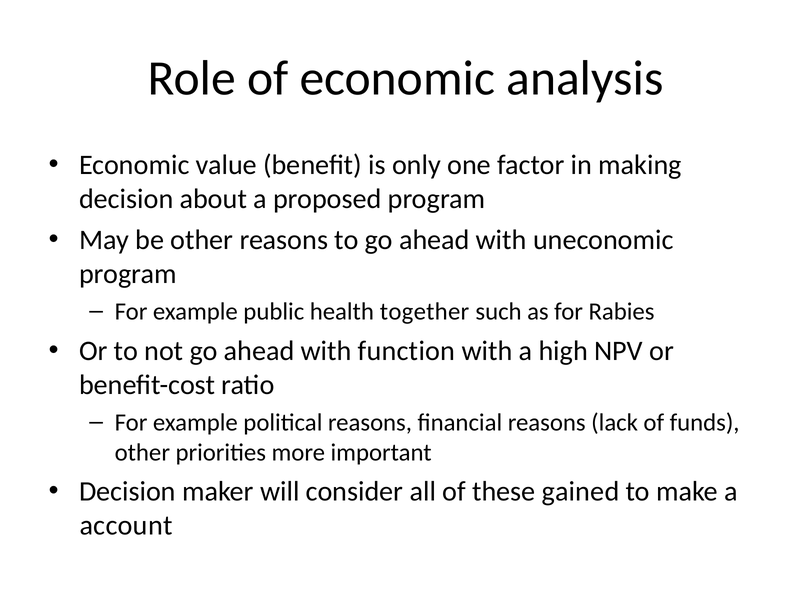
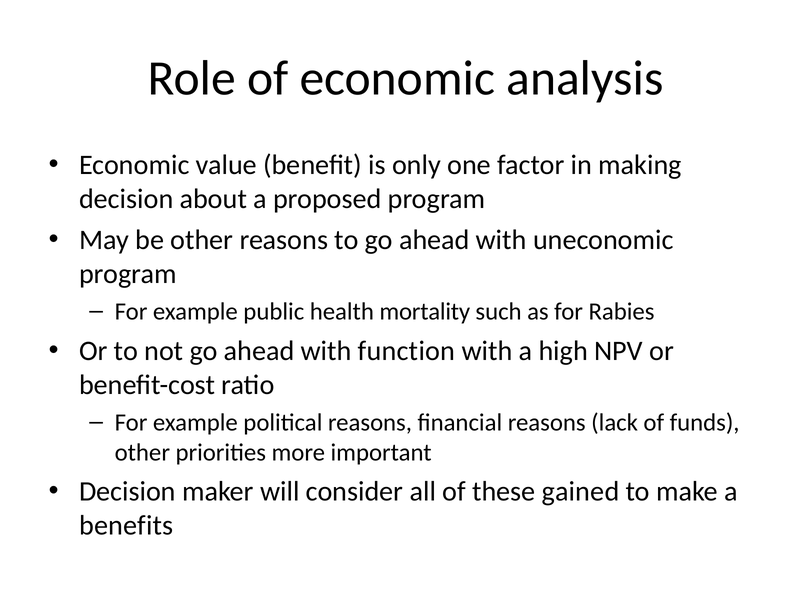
together: together -> mortality (425, 312)
account: account -> benefits (126, 525)
